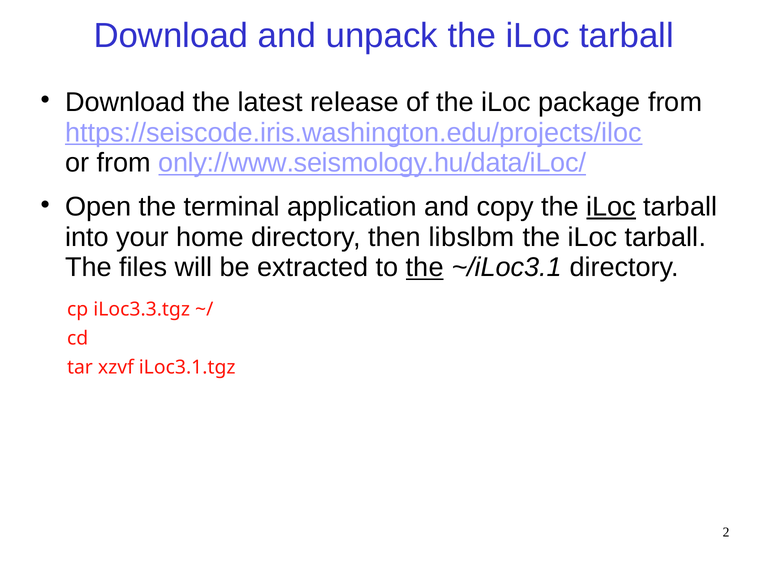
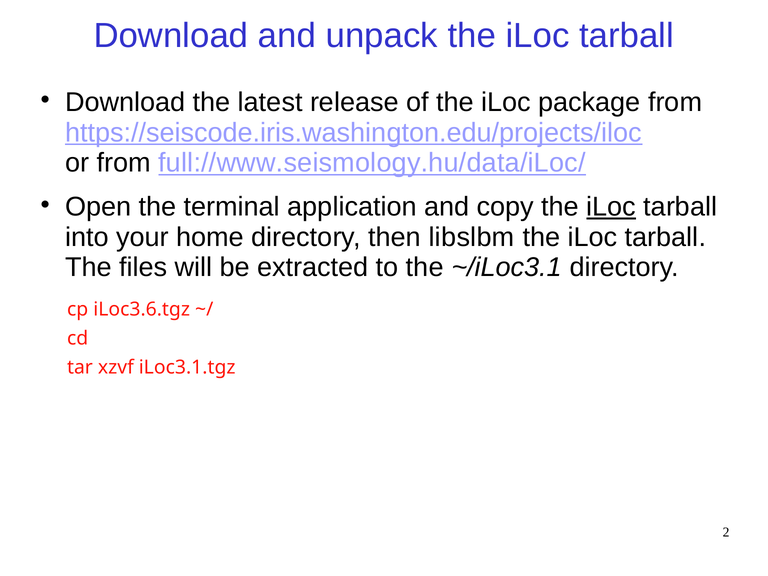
only://www.seismology.hu/data/iLoc/: only://www.seismology.hu/data/iLoc/ -> full://www.seismology.hu/data/iLoc/ (372, 163)
the underline: present -> none (425, 267)
iLoc3.3.tgz: iLoc3.3.tgz -> iLoc3.6.tgz (142, 309)
